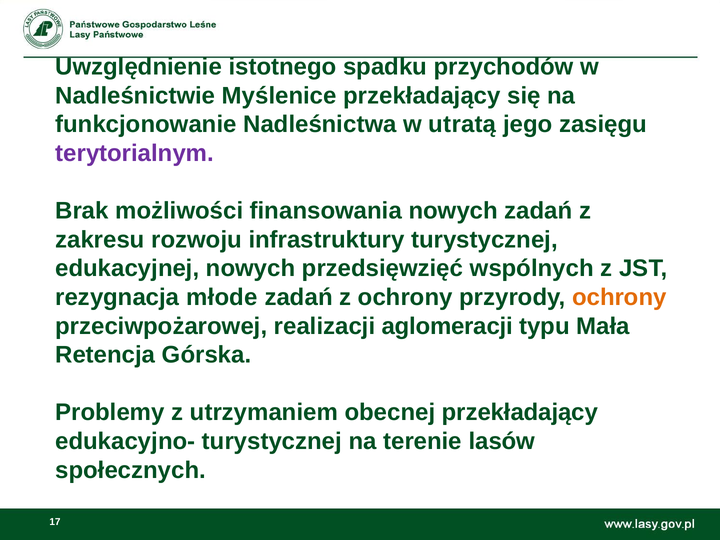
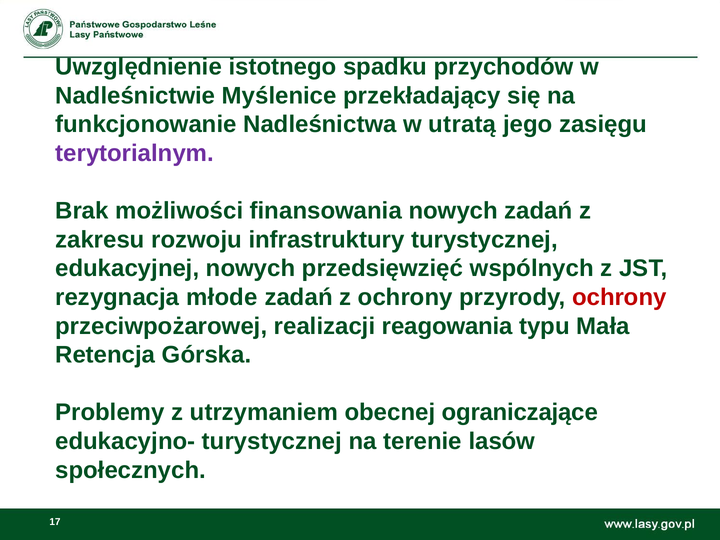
ochrony colour: orange -> red (619, 297)
aglomeracji: aglomeracji -> reagowania (447, 326)
obecnej przekładający: przekładający -> ograniczające (520, 413)
